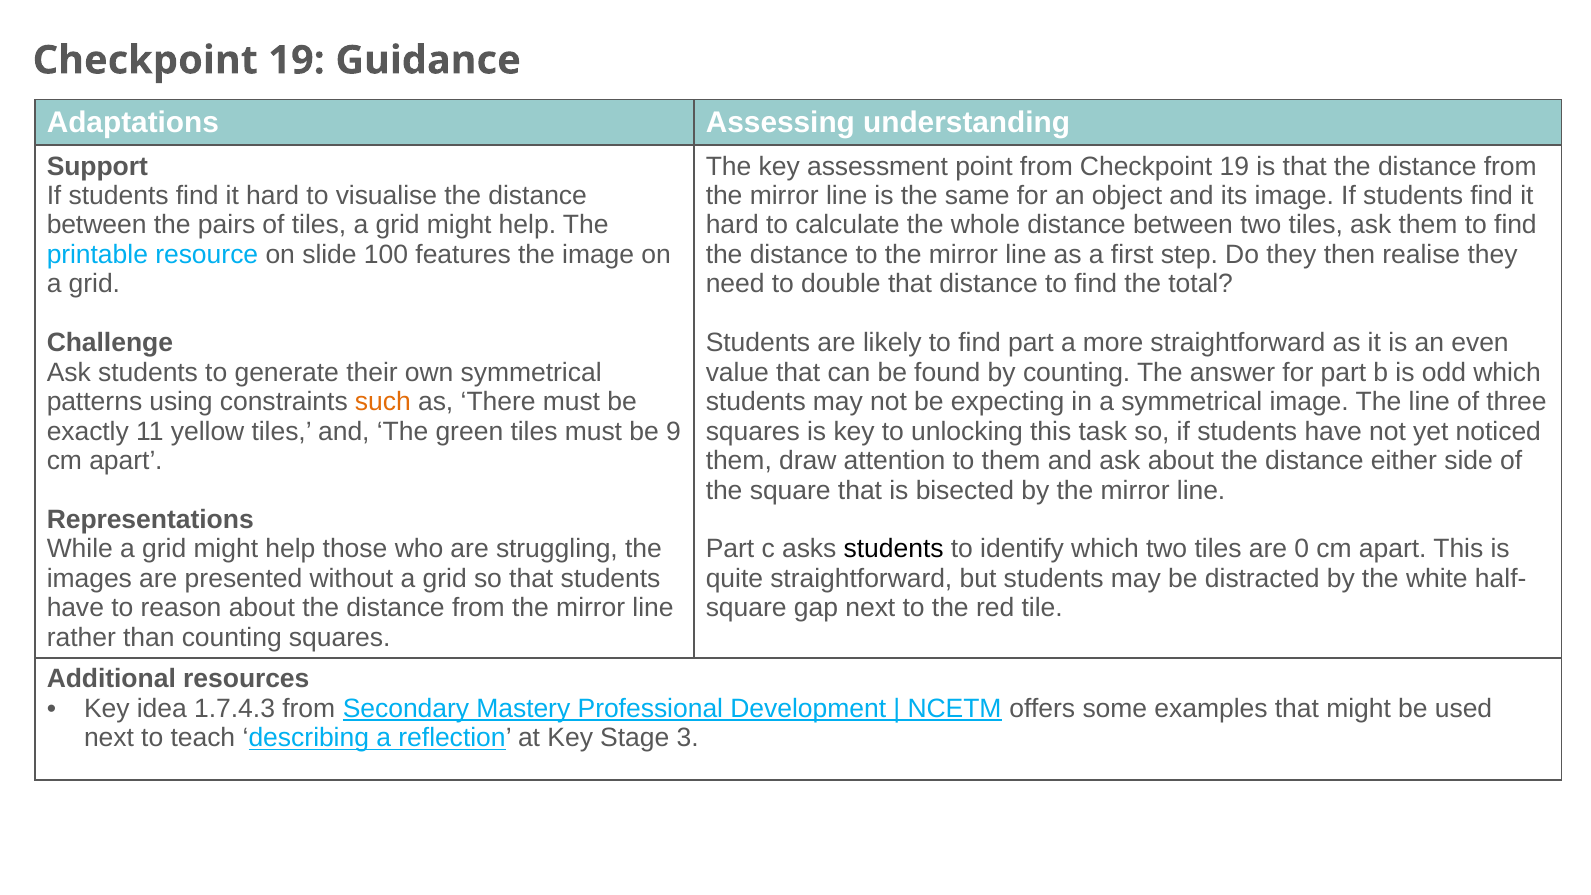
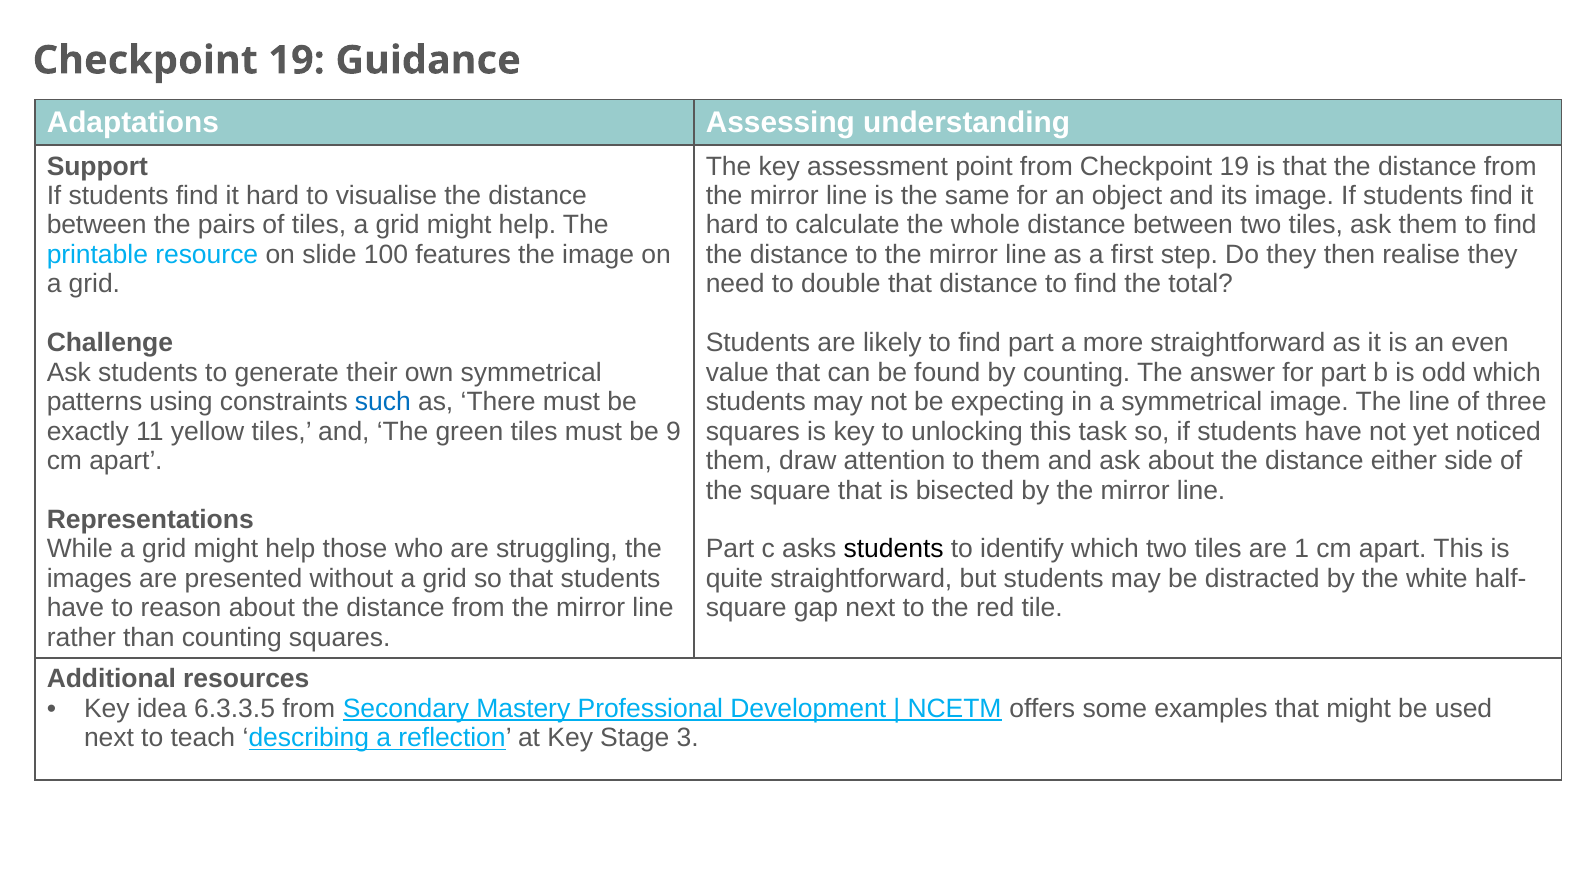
such colour: orange -> blue (383, 402)
0: 0 -> 1 (1302, 549)
1.7.4.3: 1.7.4.3 -> 6.3.3.5 (235, 708)
